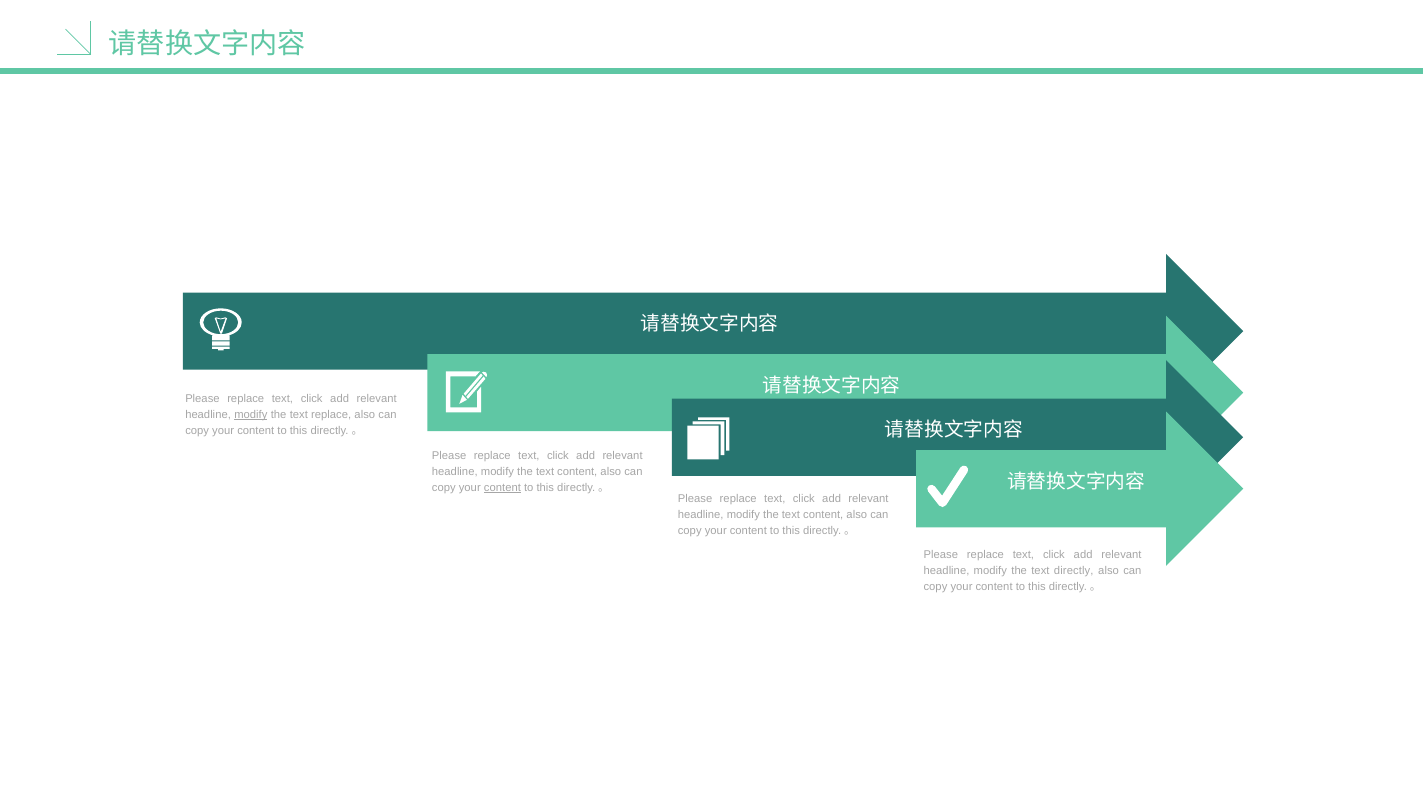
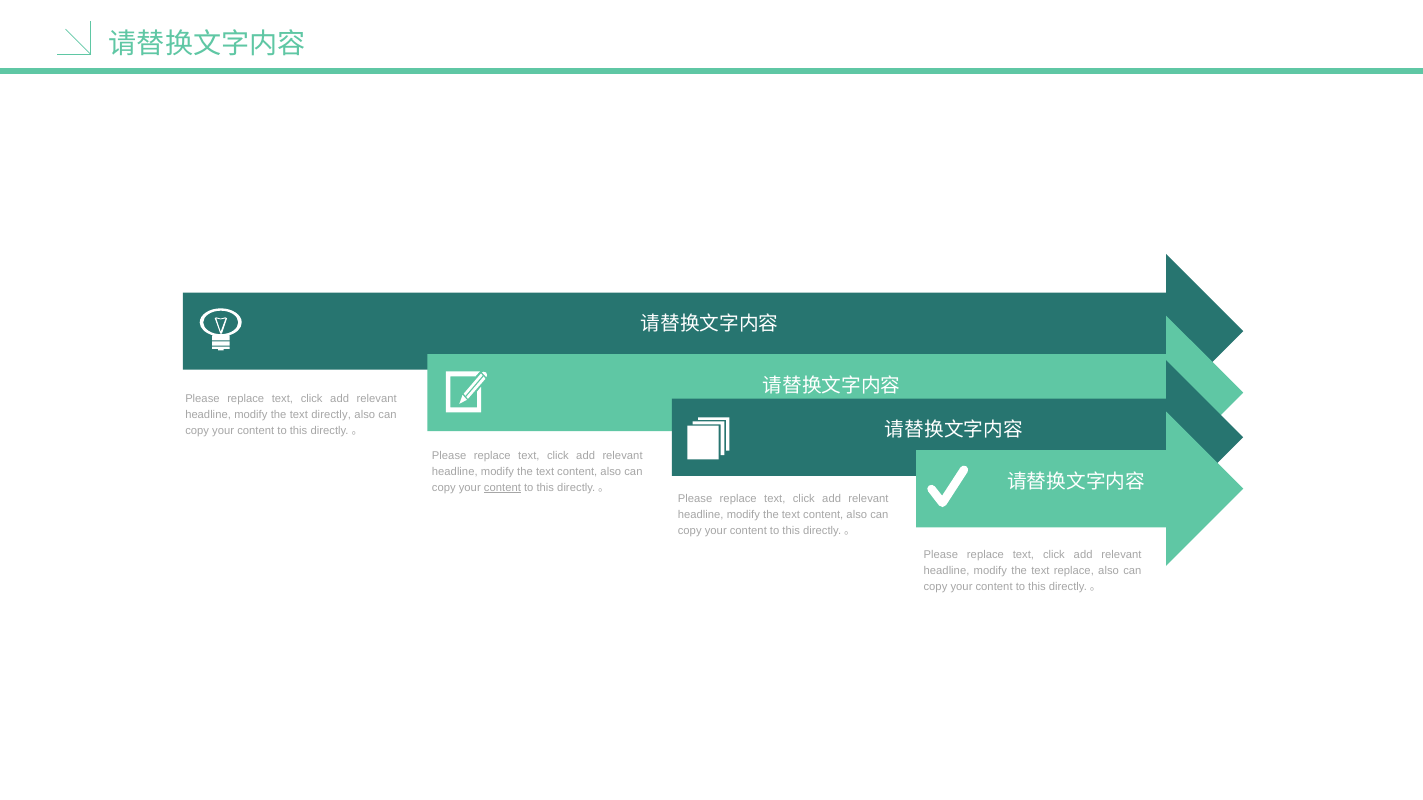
modify underline: present -> none (251, 415)
text replace: replace -> directly (331, 415)
text directly: directly -> replace (1074, 571)
